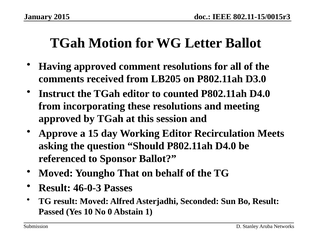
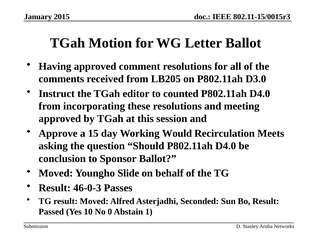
Working Editor: Editor -> Would (177, 134)
referenced: referenced -> conclusion (62, 159)
That: That -> Slide (128, 173)
